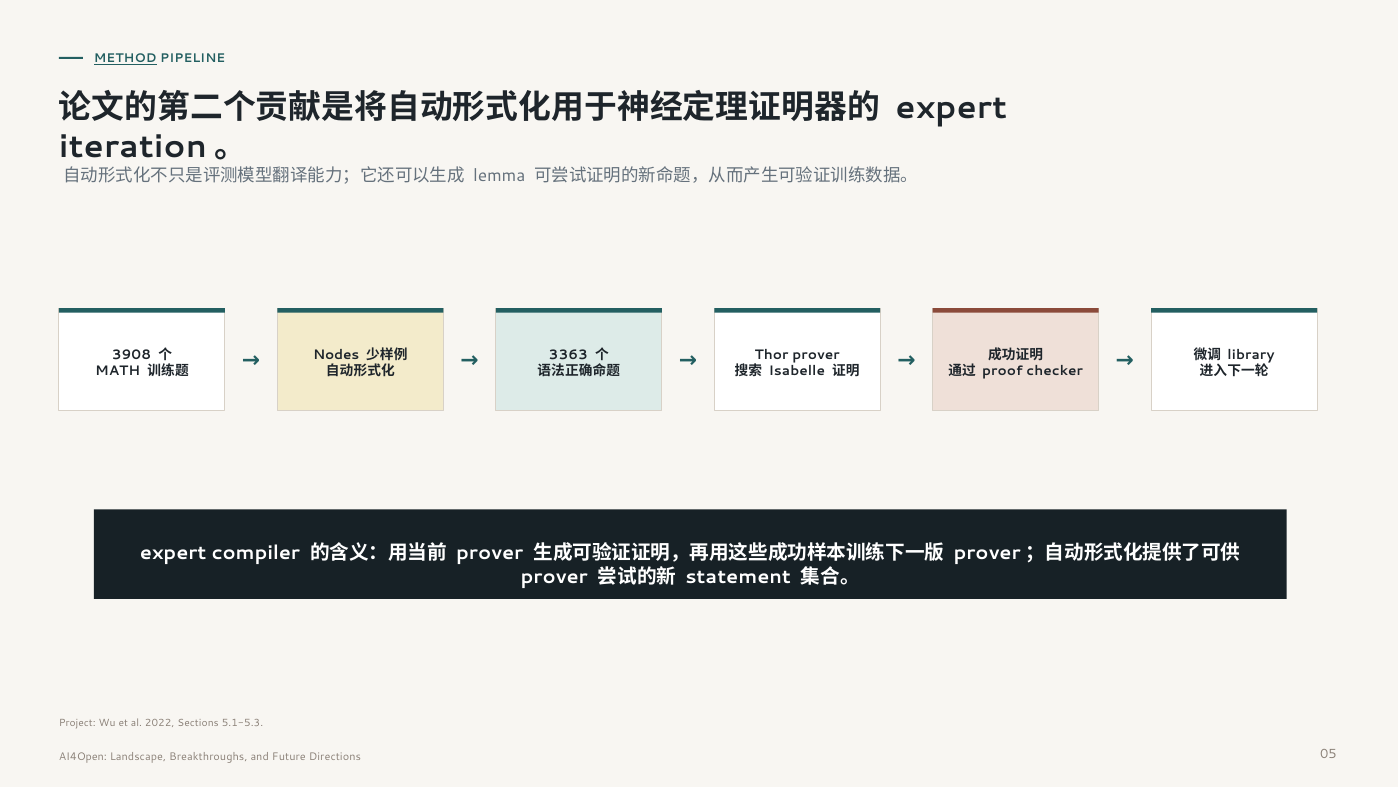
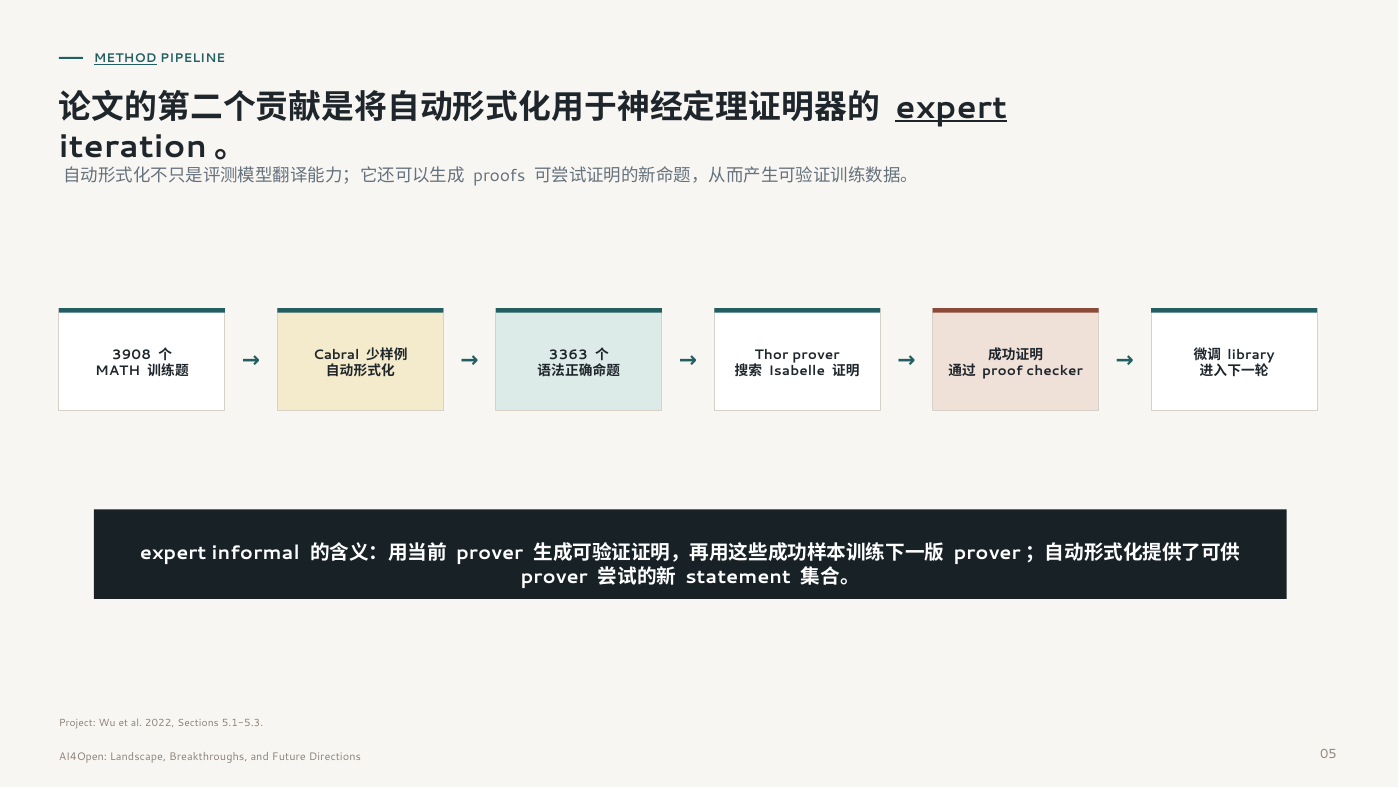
expert underline: none -> present (951, 107)
lemma: lemma -> proofs (499, 175)
Nodes: Nodes -> Cabral (336, 354)
compiler: compiler -> informal (256, 553)
